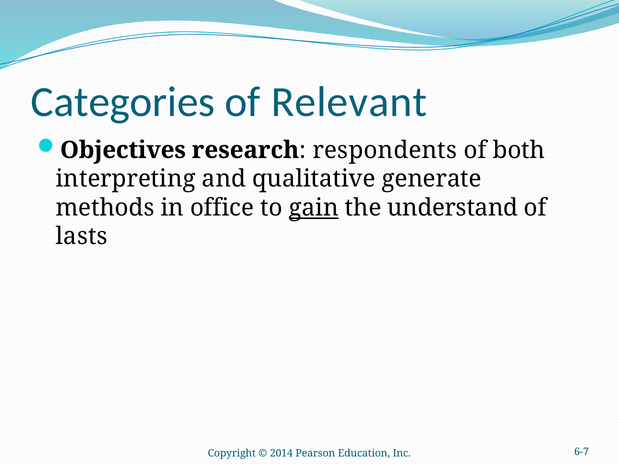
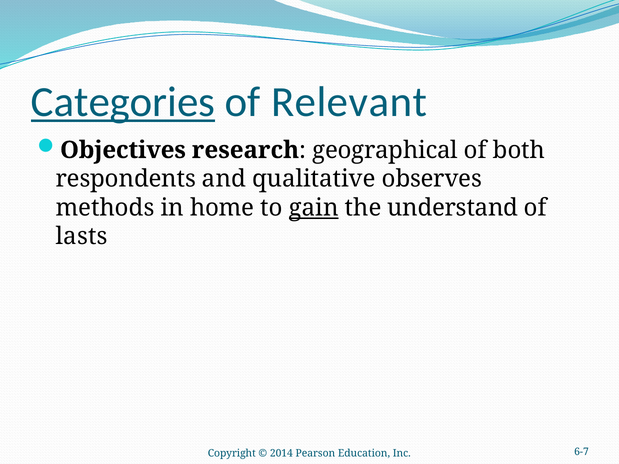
Categories underline: none -> present (123, 102)
respondents: respondents -> geographical (385, 150)
interpreting: interpreting -> respondents (126, 179)
generate: generate -> observes (432, 179)
office: office -> home (222, 208)
